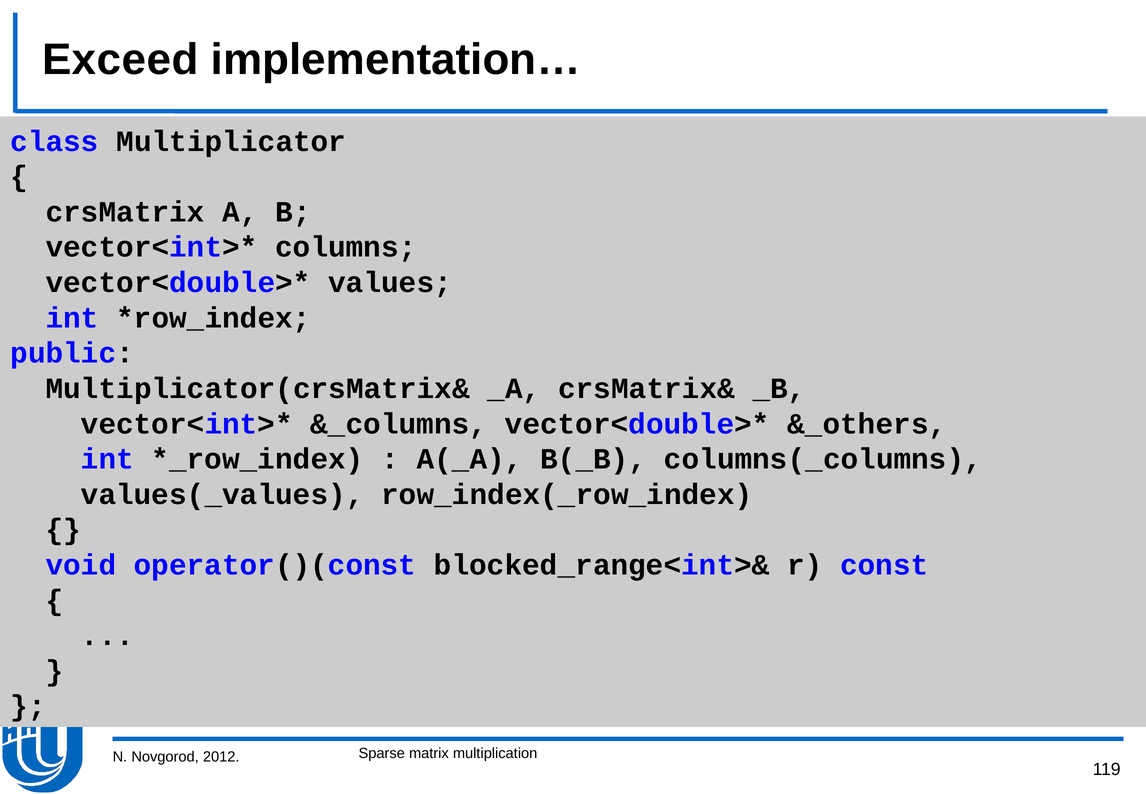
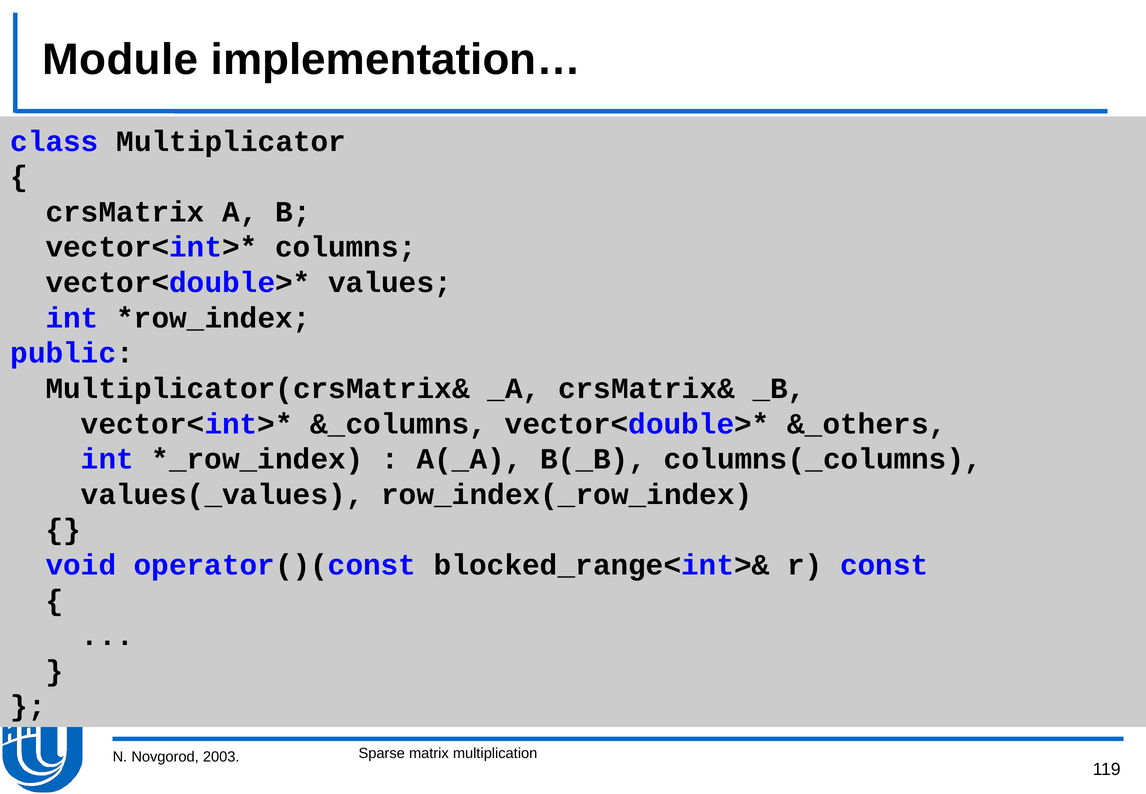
Exceed: Exceed -> Module (120, 60)
2012: 2012 -> 2003 (221, 757)
